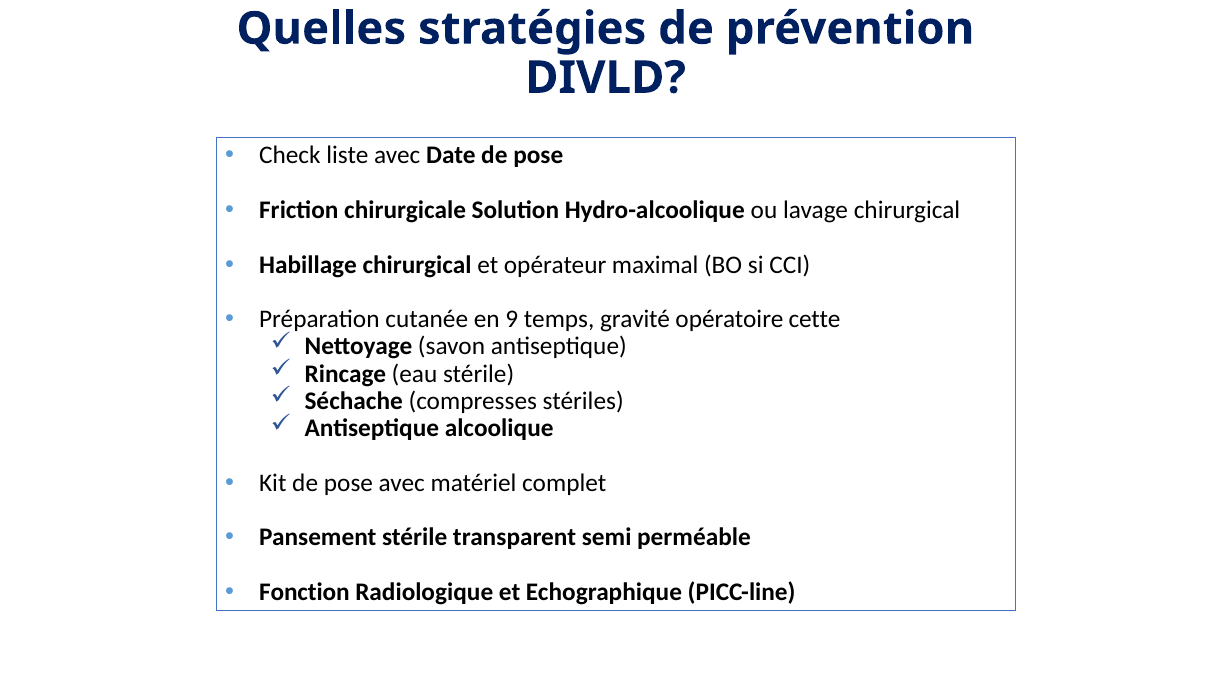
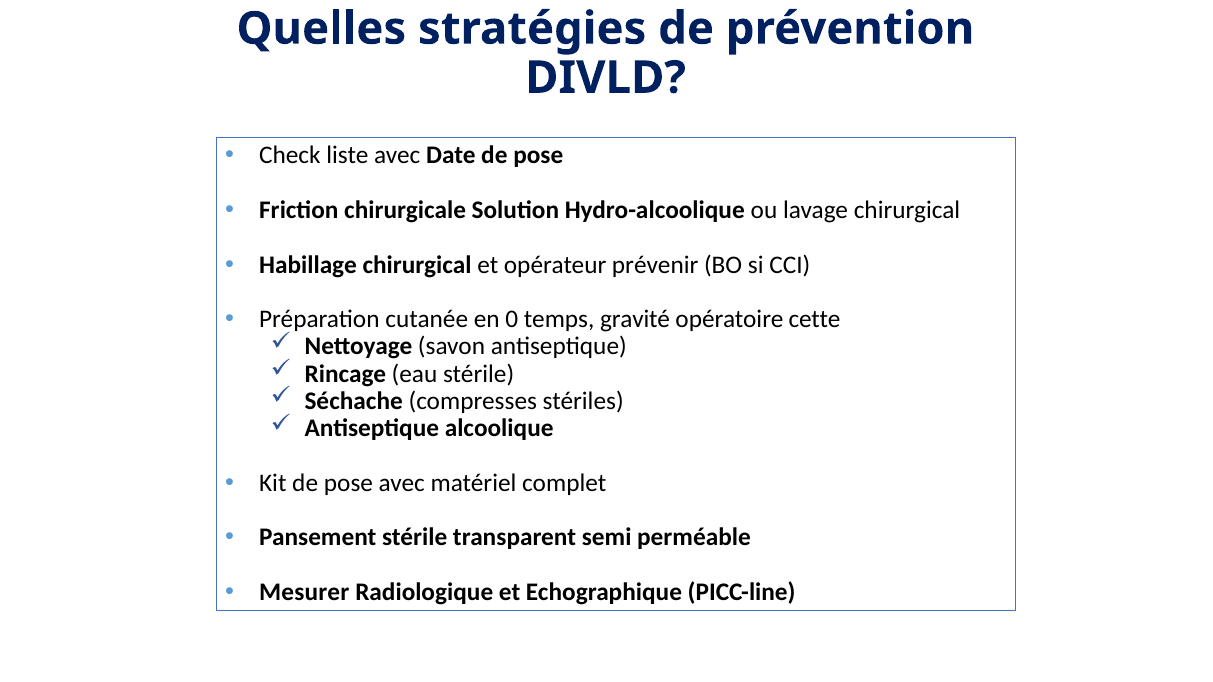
maximal: maximal -> prévenir (655, 265)
9: 9 -> 0 (512, 319)
Fonction: Fonction -> Mesurer (304, 592)
